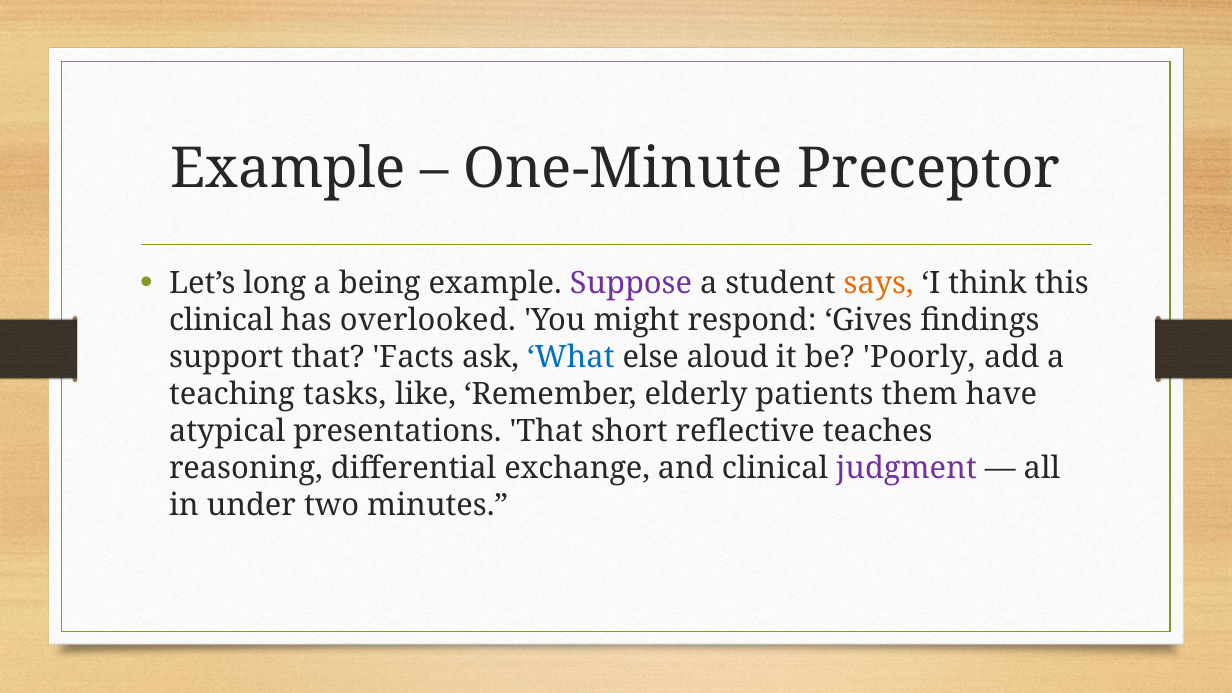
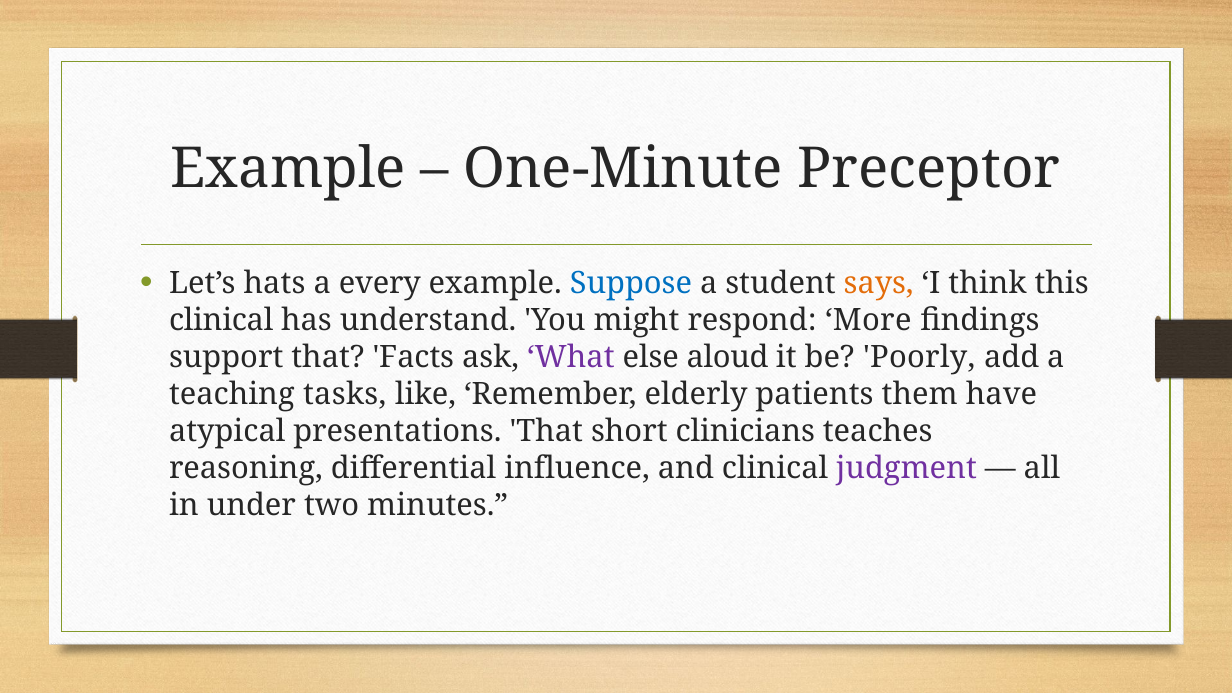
long: long -> hats (275, 284)
being: being -> every (380, 284)
Suppose colour: purple -> blue (631, 284)
overlooked: overlooked -> understand (428, 321)
Gives: Gives -> More (868, 321)
What colour: blue -> purple (571, 358)
reflective: reflective -> clinicians (745, 431)
exchange: exchange -> influence (577, 468)
